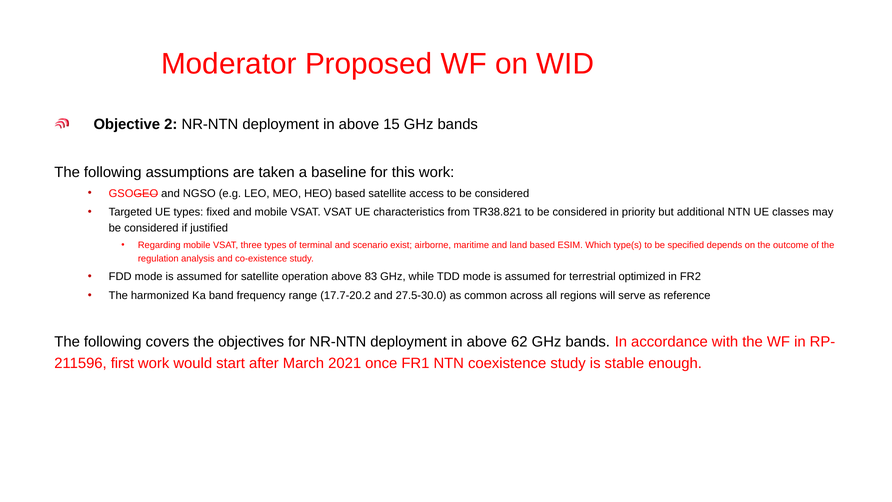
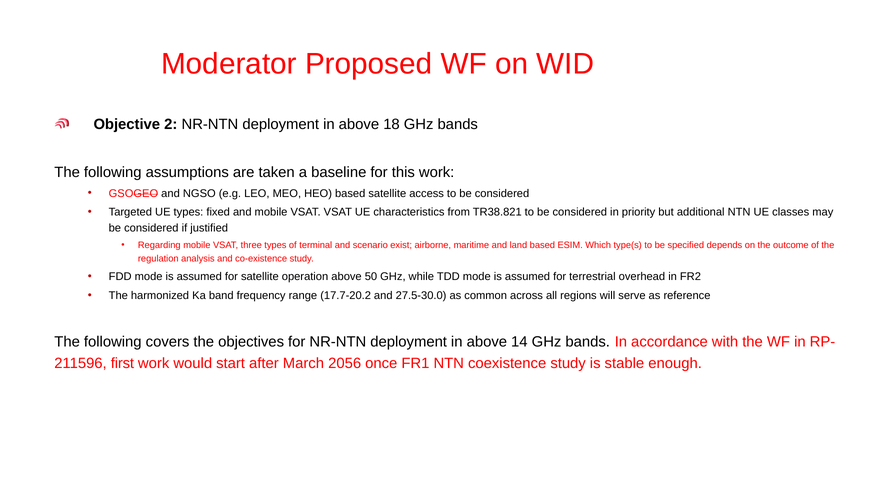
15: 15 -> 18 (392, 124)
83: 83 -> 50 (371, 277)
optimized: optimized -> overhead (642, 277)
62: 62 -> 14 (519, 342)
2021: 2021 -> 2056 (345, 363)
